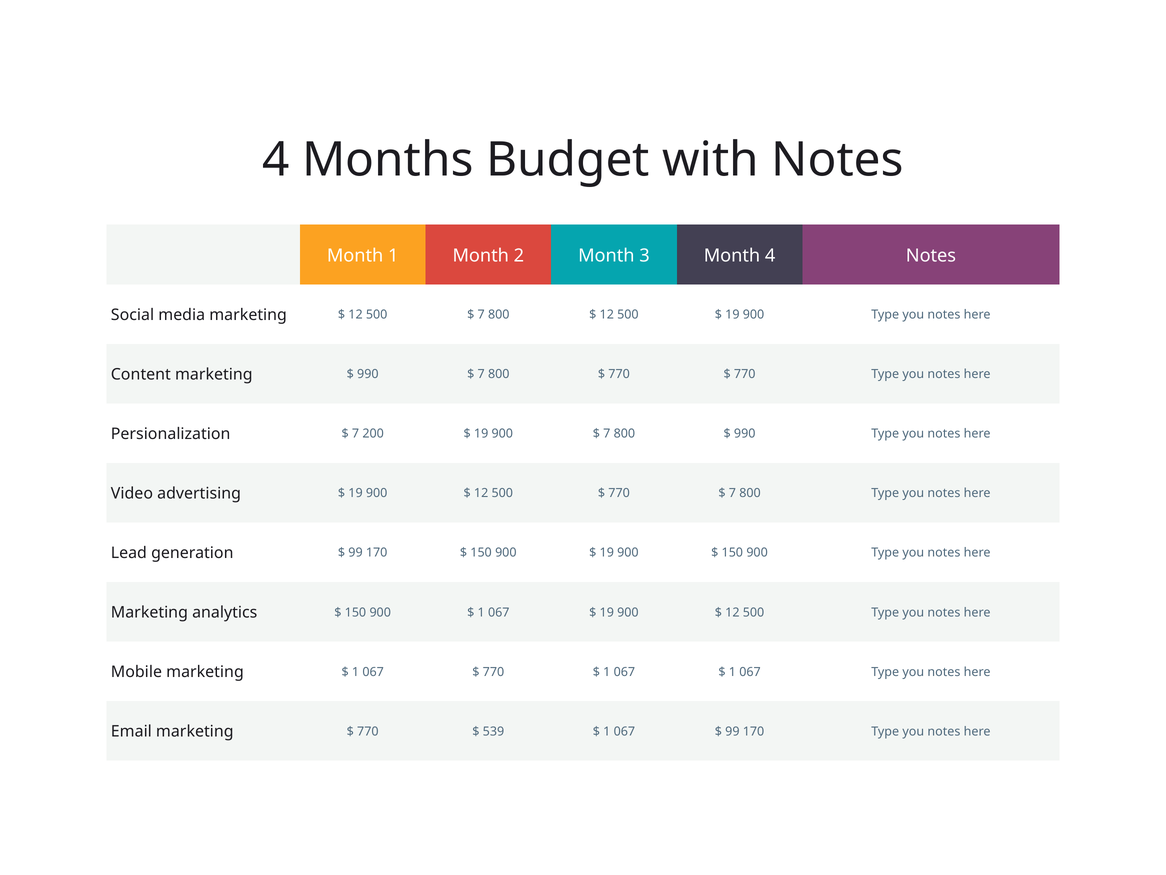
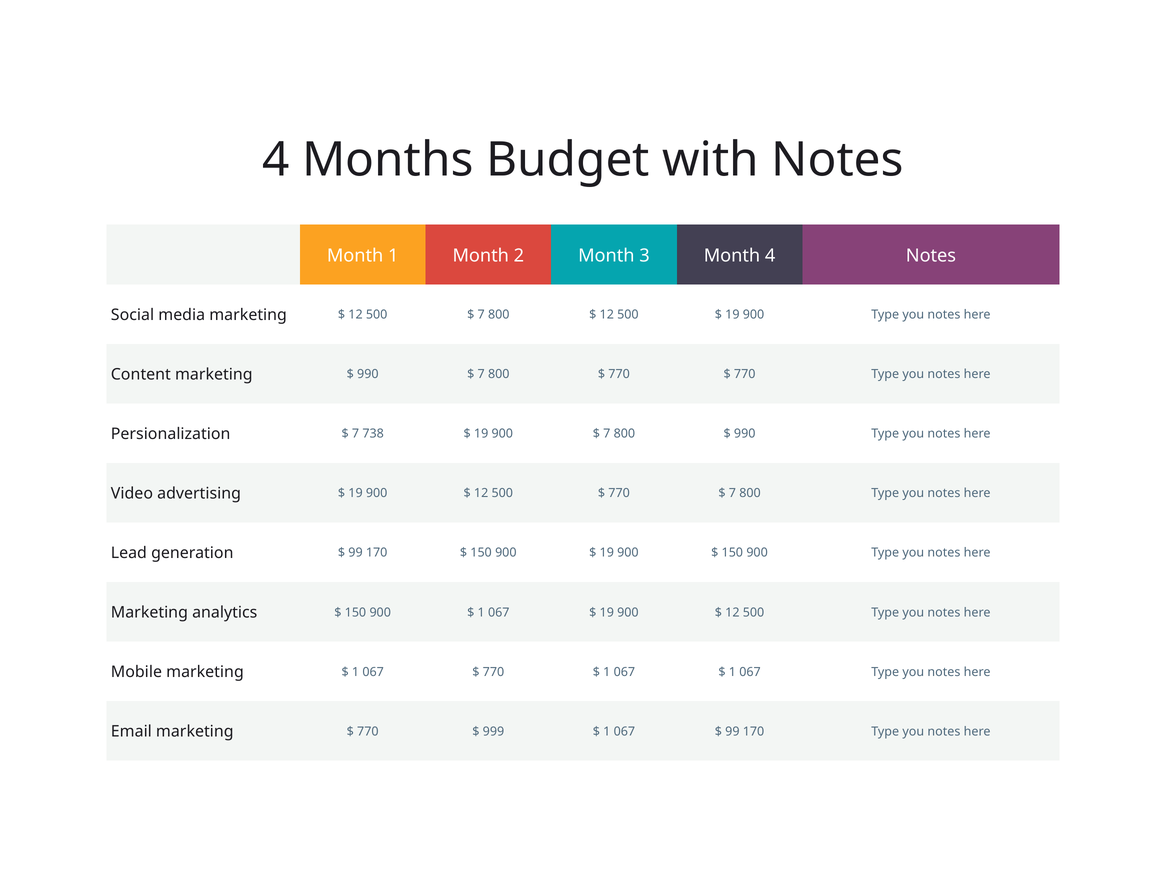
200: 200 -> 738 (373, 434)
539: 539 -> 999 (493, 731)
